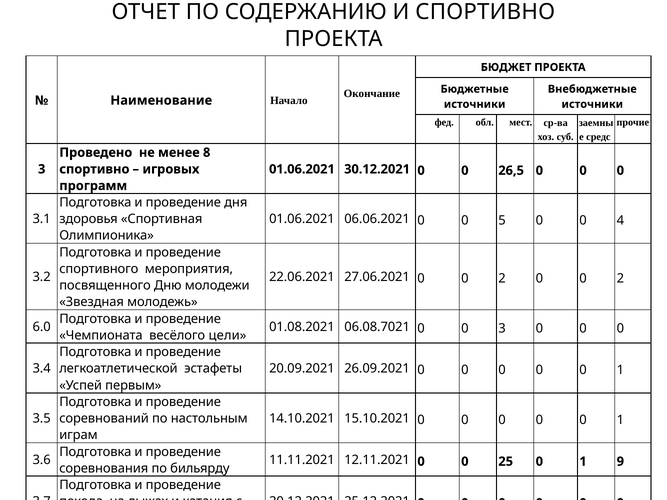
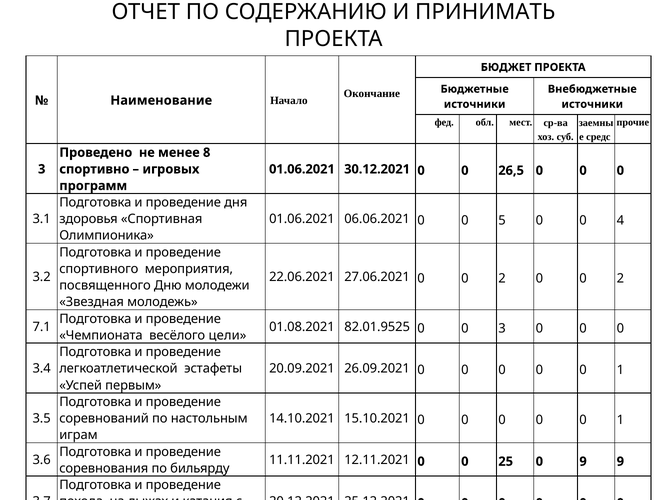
И СПОРТИВНО: СПОРТИВНО -> ПРИНИМАТЬ (485, 12)
6.0: 6.0 -> 7.1 (42, 327)
06.08.7021: 06.08.7021 -> 82.01.9525 (377, 327)
25 0 1: 1 -> 9 (583, 462)
